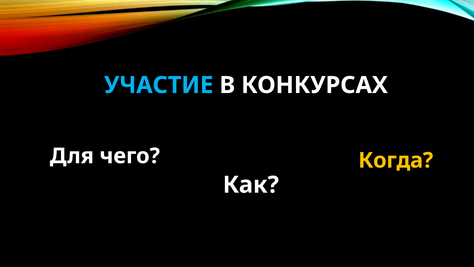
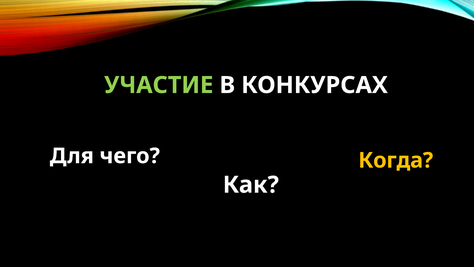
УЧАСТИЕ colour: light blue -> light green (159, 85)
